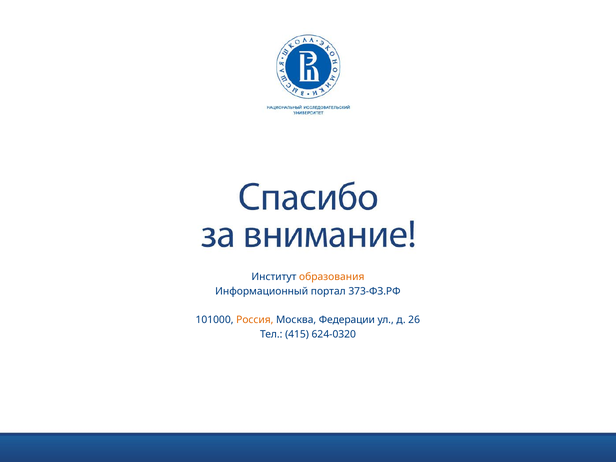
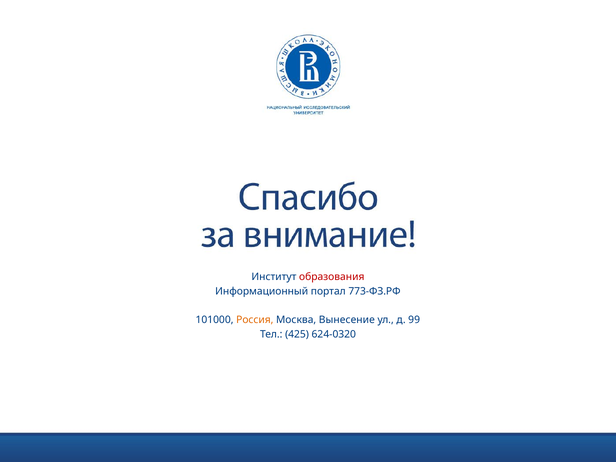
образования colour: orange -> red (332, 277)
373-ФЗ.РФ: 373-ФЗ.РФ -> 773-ФЗ.РФ (374, 291)
Федерации: Федерации -> Вынесение (347, 320)
26: 26 -> 99 (414, 320)
415: 415 -> 425 (297, 334)
